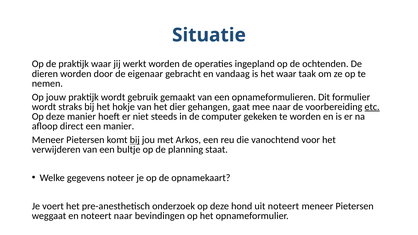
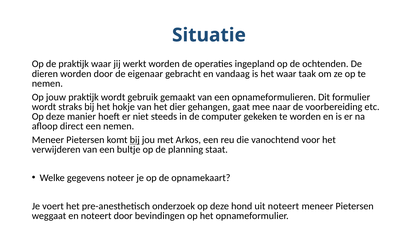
etc underline: present -> none (372, 107)
een manier: manier -> nemen (119, 126)
noteert naar: naar -> door (123, 216)
